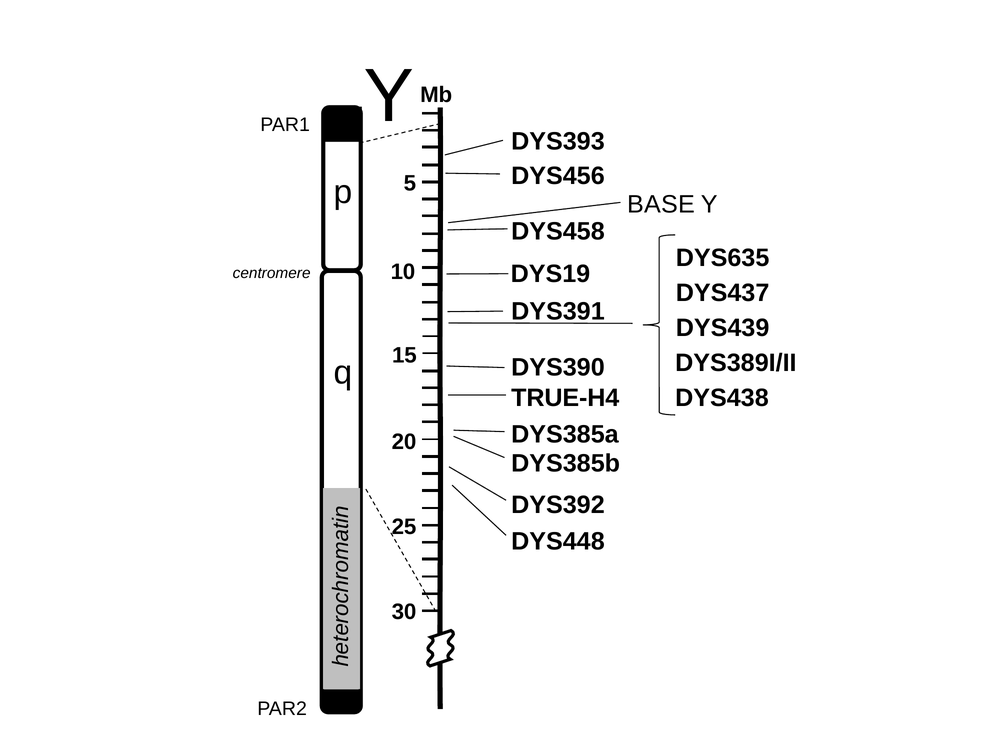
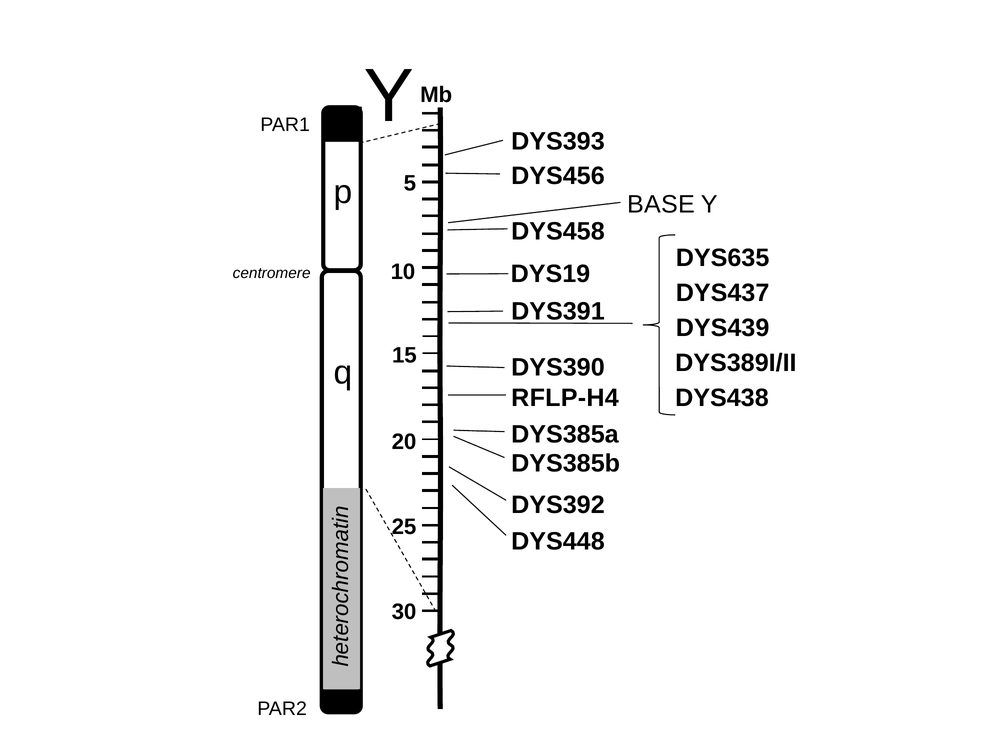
TRUE-H4: TRUE-H4 -> RFLP-H4 (565, 398)
